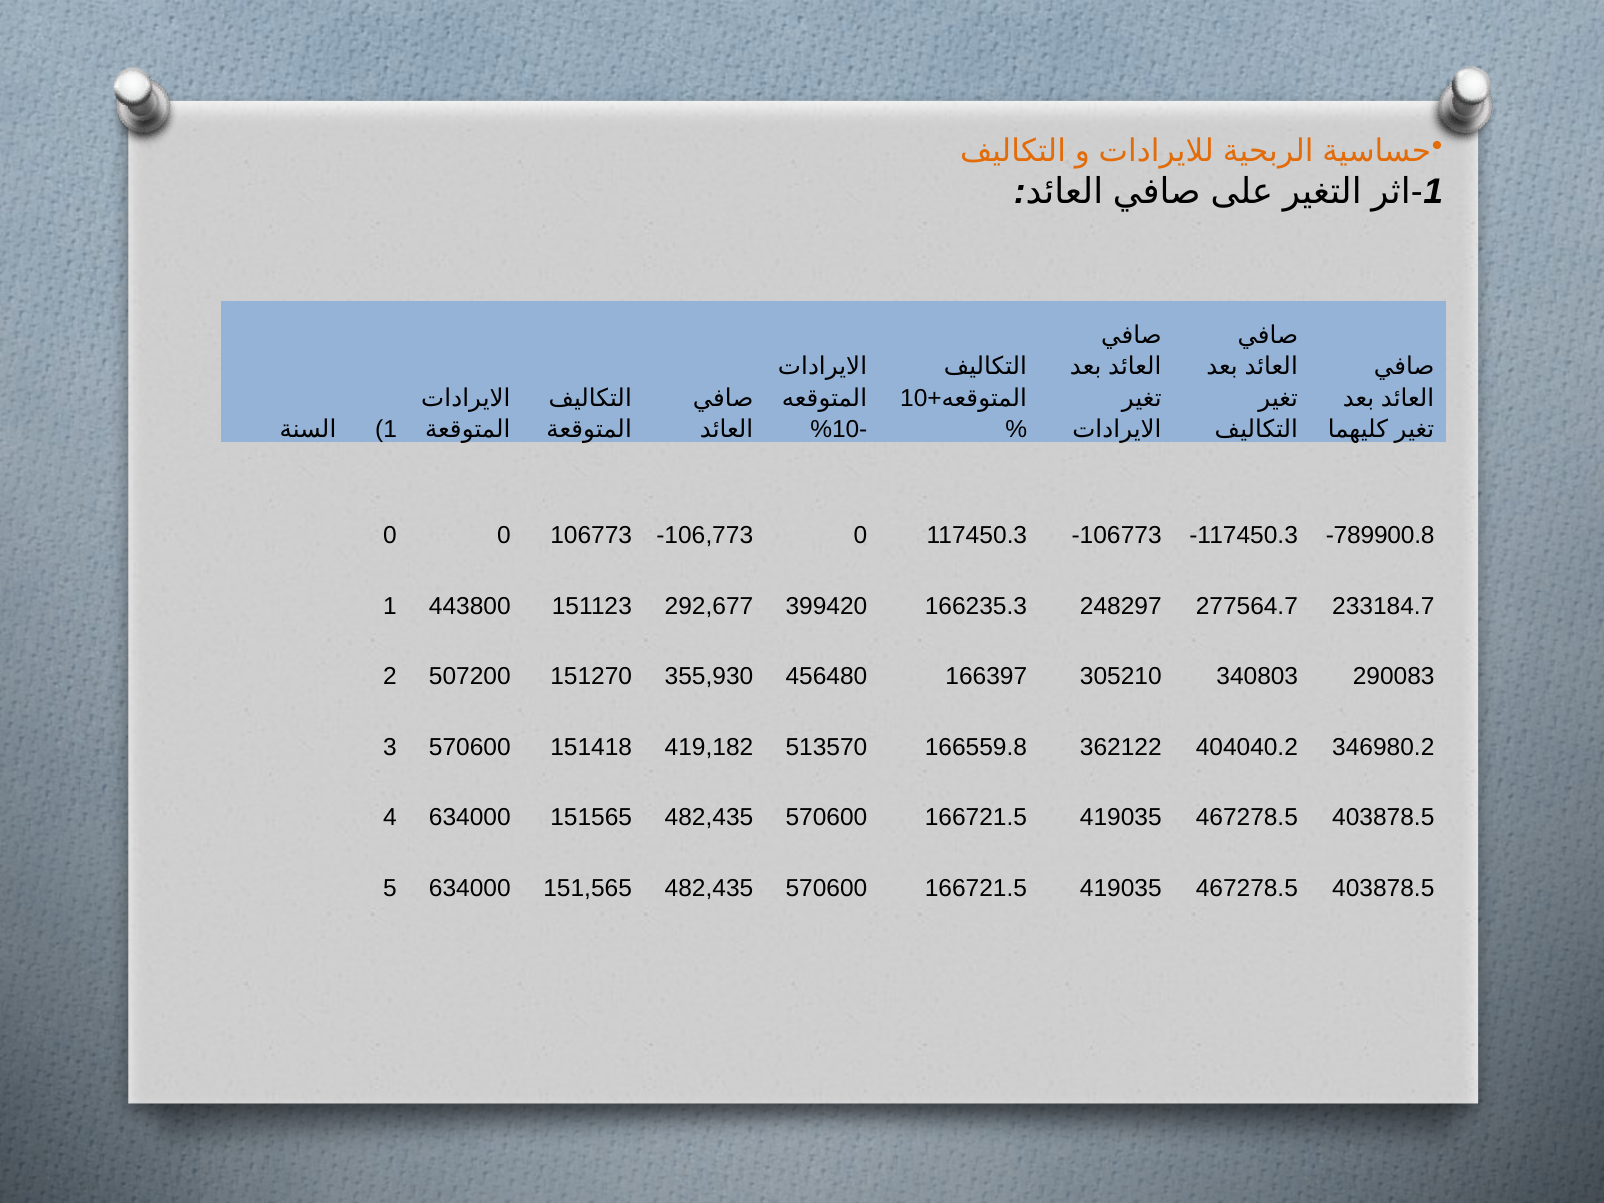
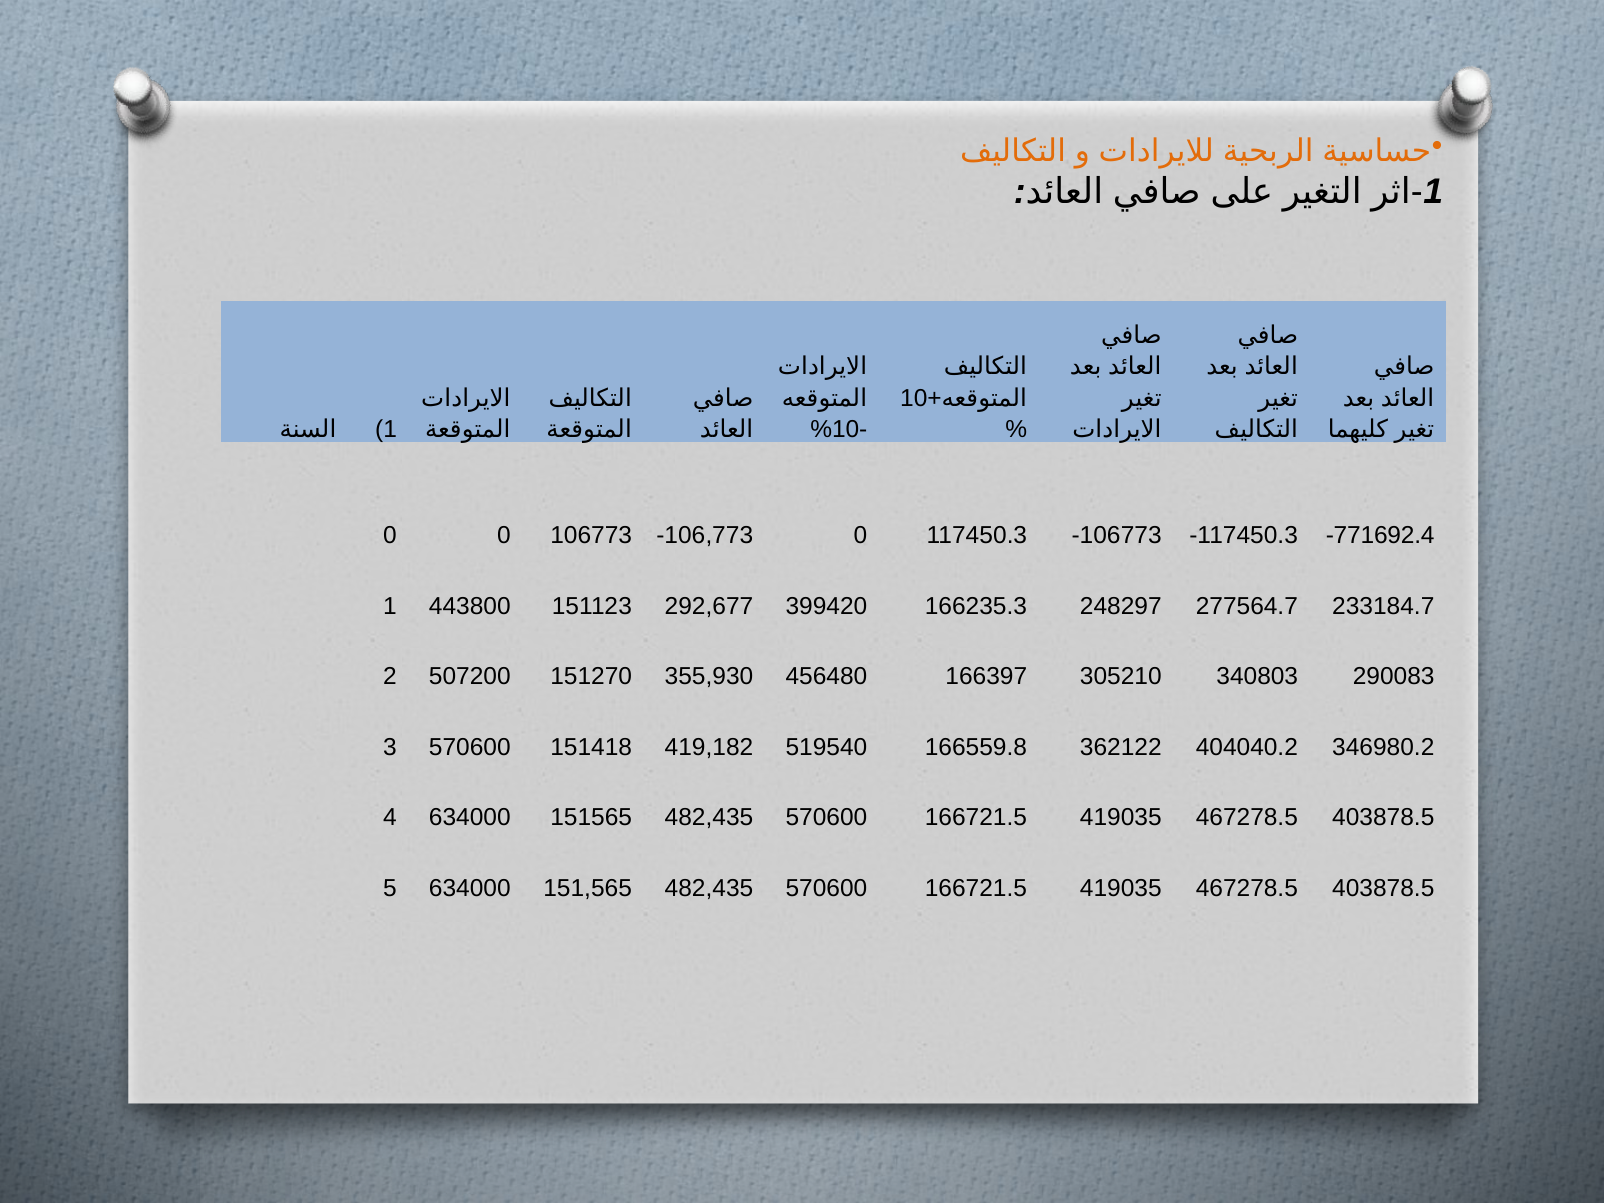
-789900.8: -789900.8 -> -771692.4 (1380, 535)
513570: 513570 -> 519540 (826, 747)
